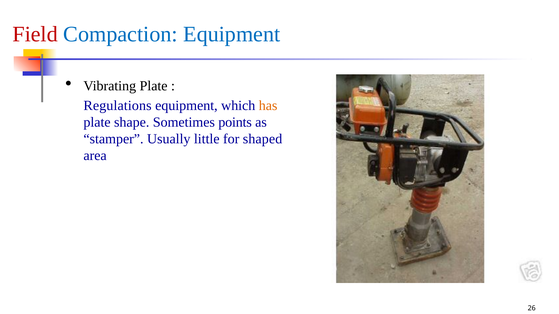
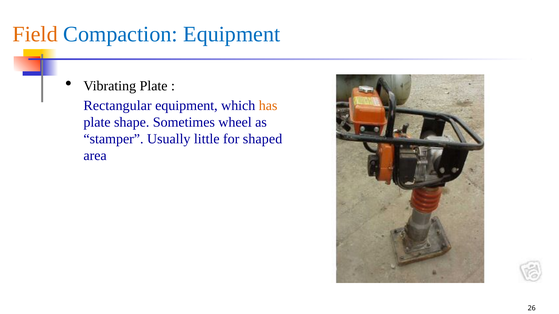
Field colour: red -> orange (35, 34)
Regulations: Regulations -> Rectangular (118, 106)
points: points -> wheel (235, 122)
